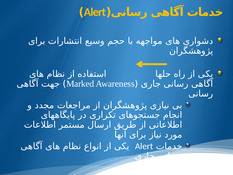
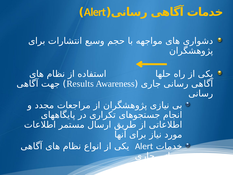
Marked: Marked -> Results (80, 84)
